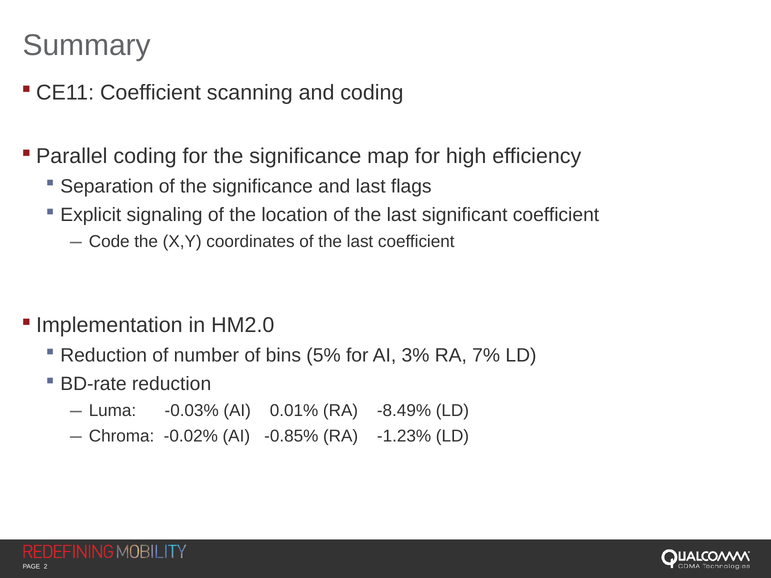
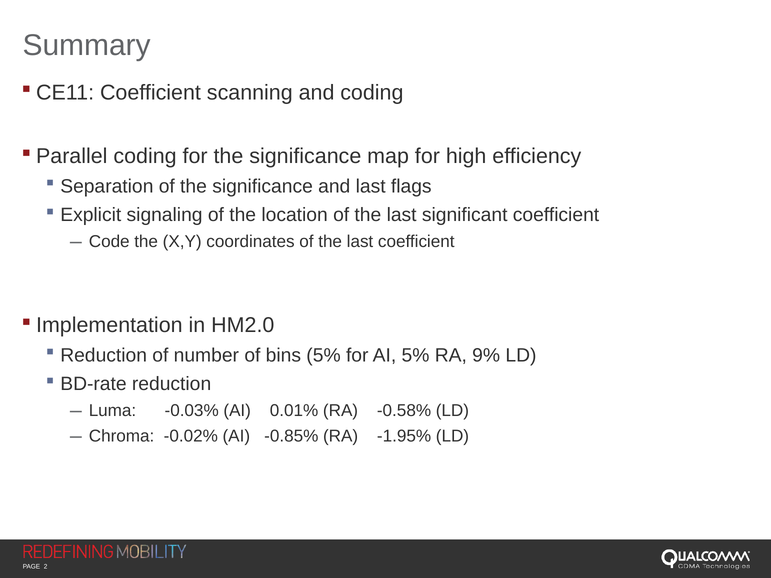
AI 3%: 3% -> 5% (416, 355)
7%: 7% -> 9% (486, 355)
-8.49%: -8.49% -> -0.58% (404, 411)
-1.23%: -1.23% -> -1.95% (404, 436)
